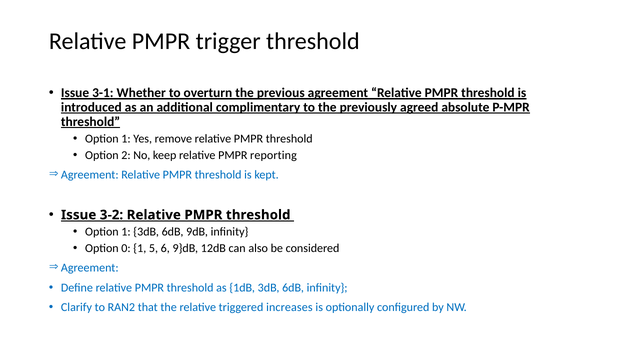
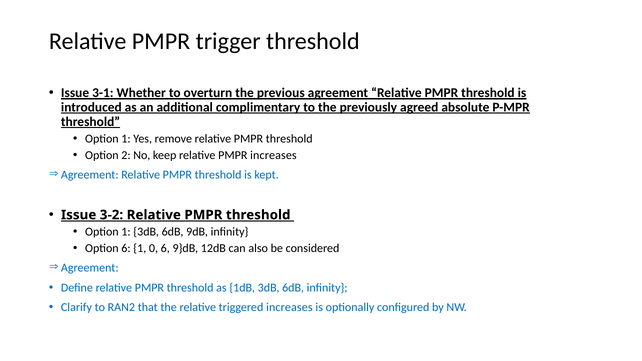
PMPR reporting: reporting -> increases (273, 155)
Option 0: 0 -> 6 (126, 248)
5: 5 -> 0 (154, 248)
